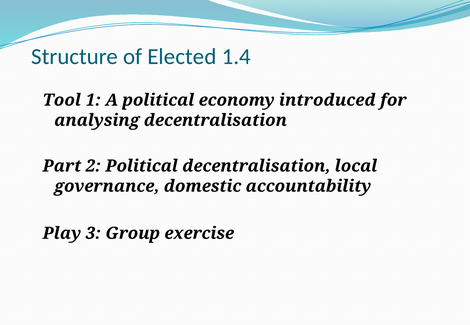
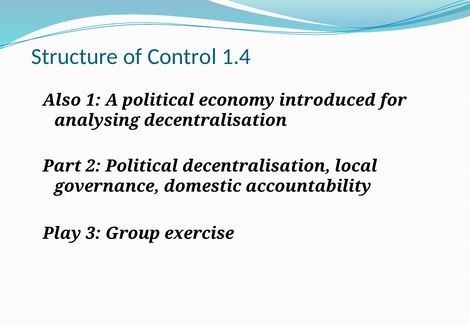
Elected: Elected -> Control (182, 57)
Tool: Tool -> Also (62, 100)
